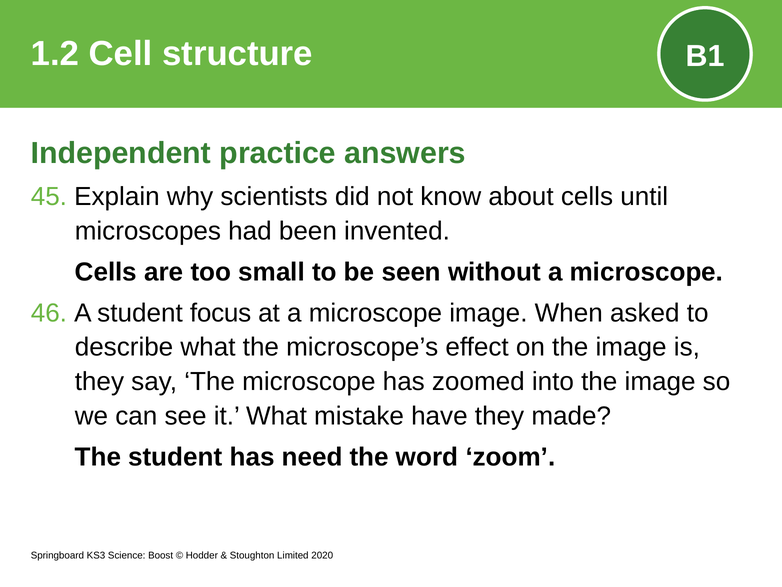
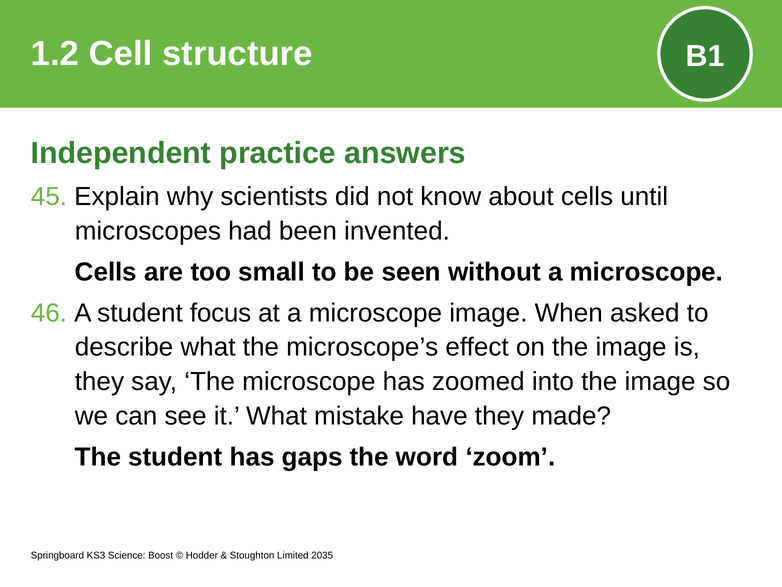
need: need -> gaps (312, 457)
2020: 2020 -> 2035 (322, 555)
